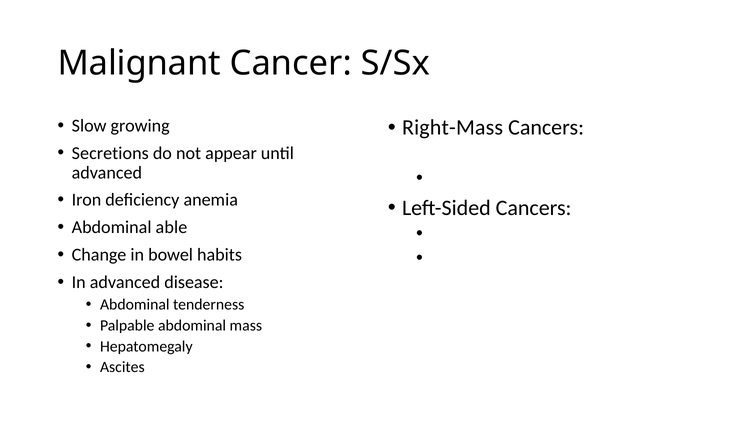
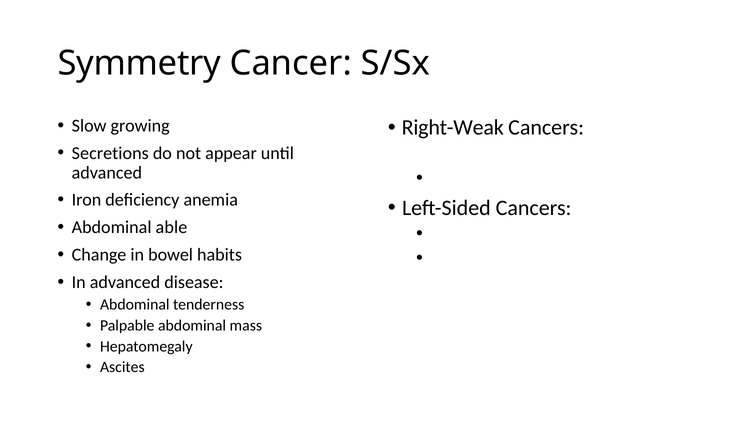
Malignant: Malignant -> Symmetry (139, 63)
Right-Mass: Right-Mass -> Right-Weak (453, 128)
